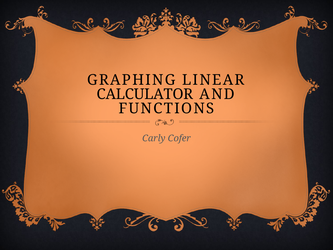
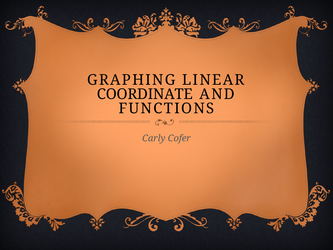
CALCULATOR: CALCULATOR -> COORDINATE (145, 94)
